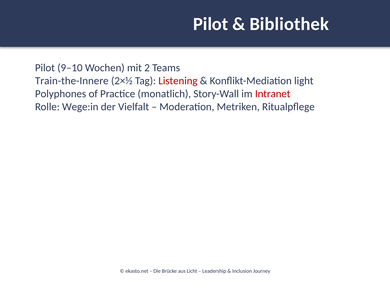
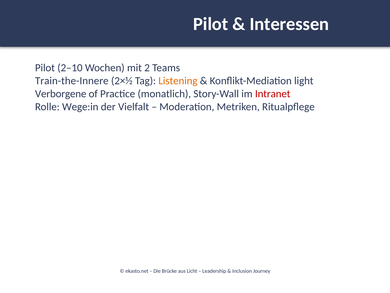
Bibliothek: Bibliothek -> Interessen (289, 24)
9–10: 9–10 -> 2–10 (70, 68)
Listening colour: red -> orange (178, 81)
Polyphones: Polyphones -> Verborgene (61, 94)
